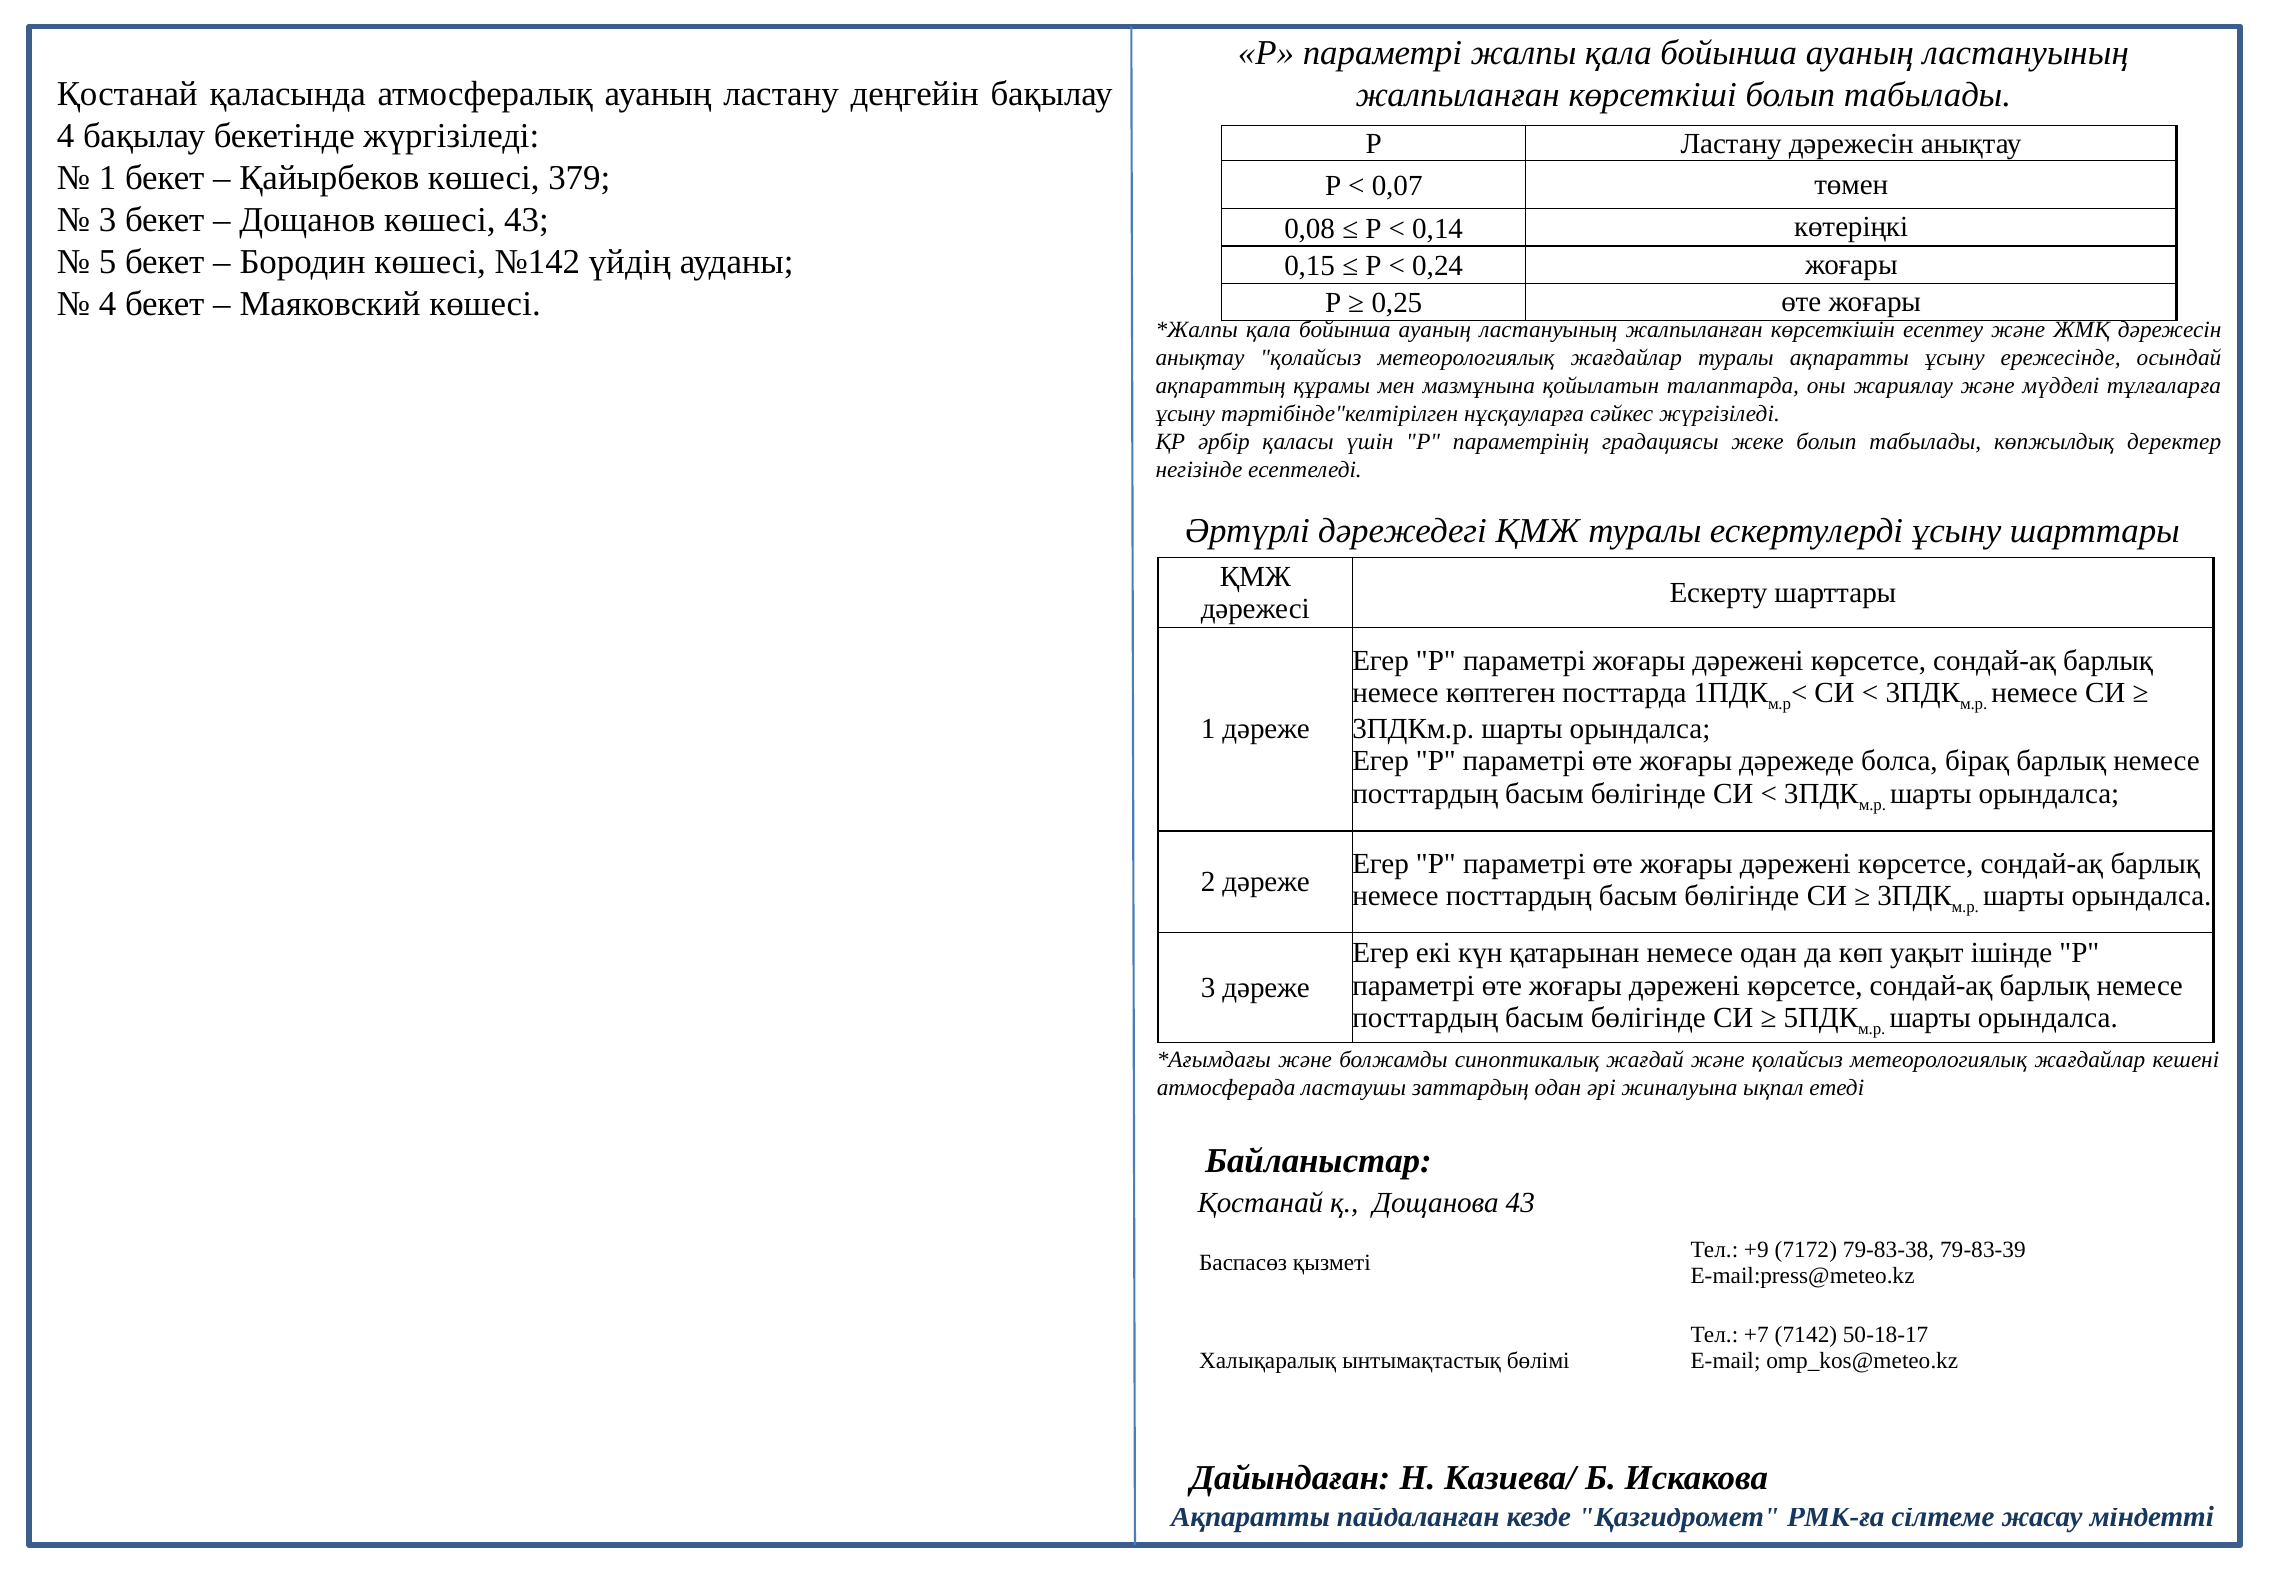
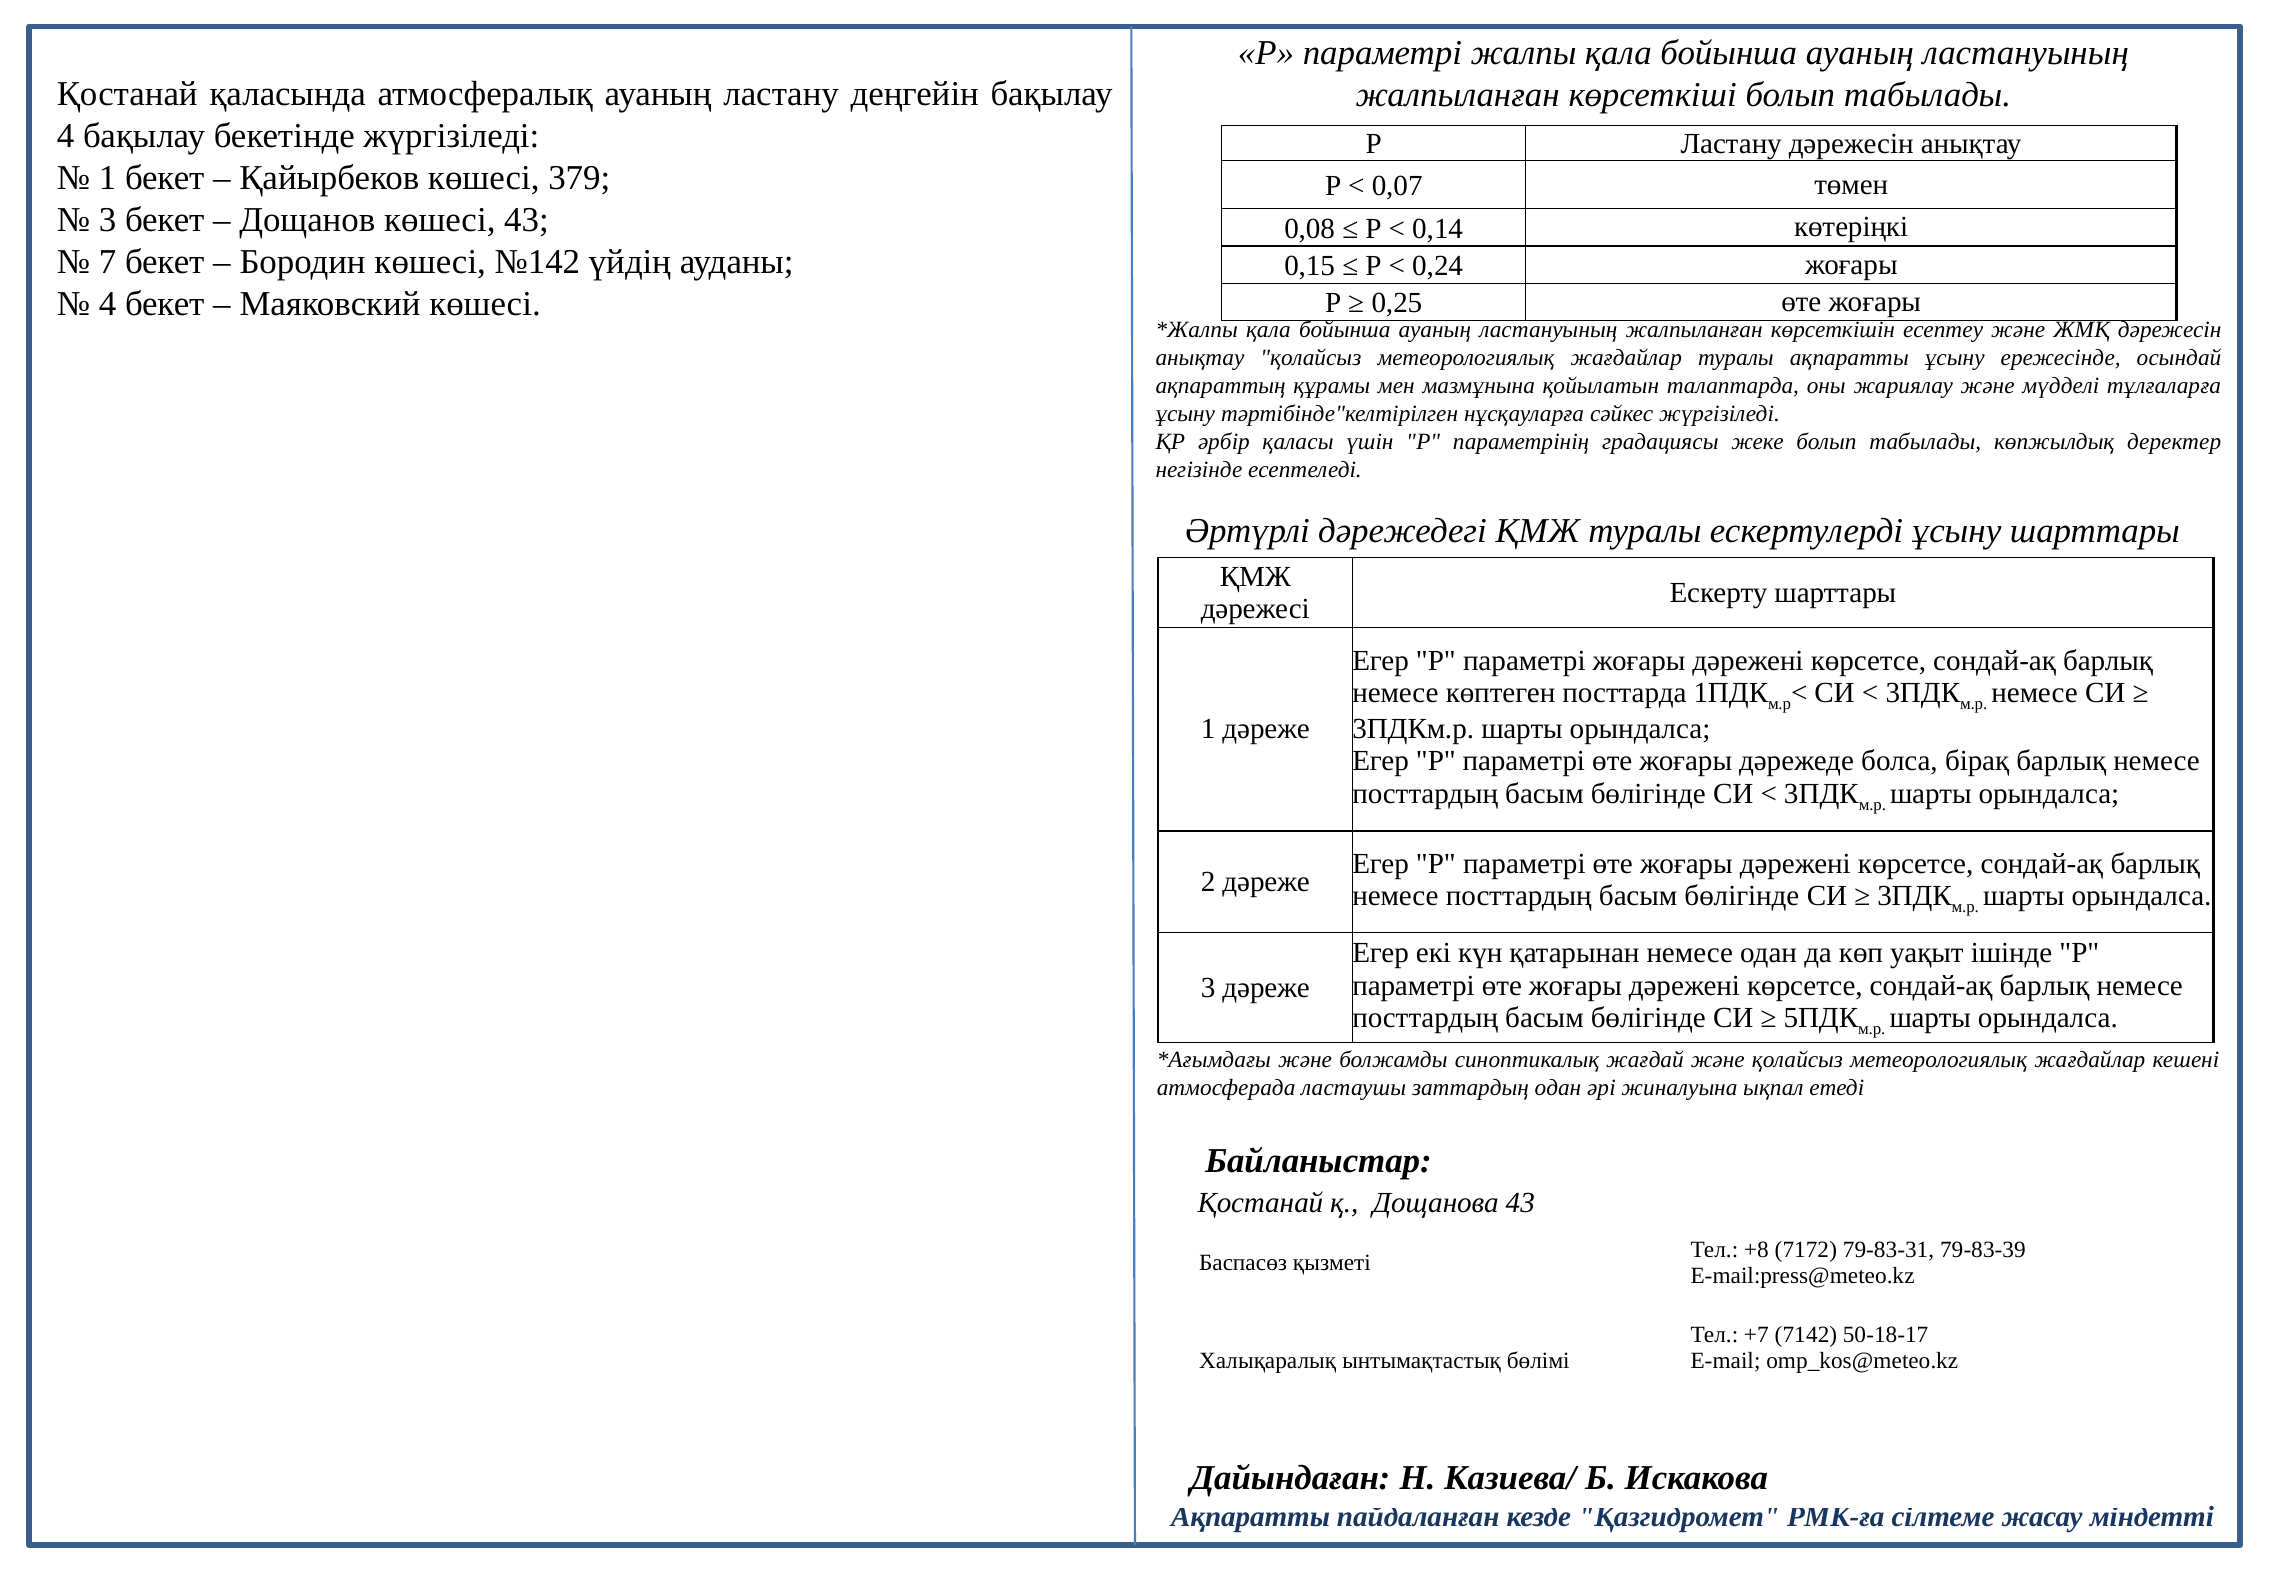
5: 5 -> 7 (108, 262)
+9: +9 -> +8 (1756, 1250)
79-83-38: 79-83-38 -> 79-83-31 (1889, 1250)
